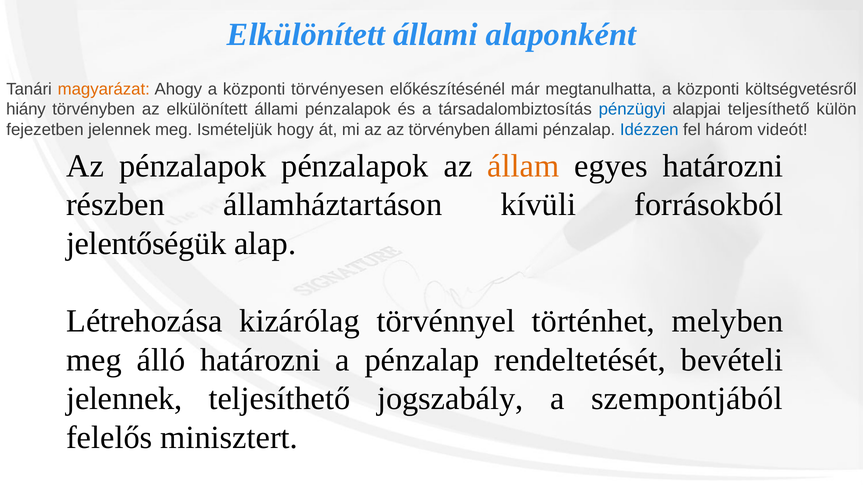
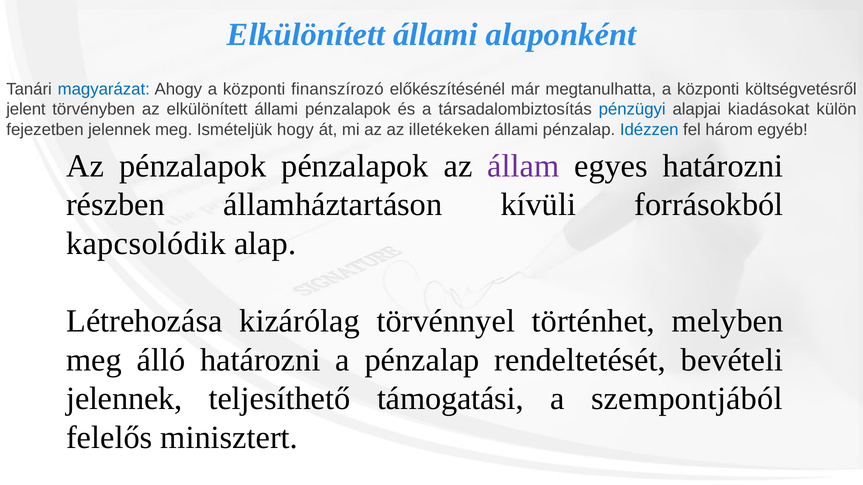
magyarázat colour: orange -> blue (104, 89)
törvényesen: törvényesen -> finanszírozó (337, 89)
hiány: hiány -> jelent (26, 110)
alapjai teljesíthető: teljesíthető -> kiadásokat (769, 110)
az törvényben: törvényben -> illetékeken (449, 130)
videót: videót -> egyéb (783, 130)
állam colour: orange -> purple (523, 166)
jelentőségük: jelentőségük -> kapcsolódik (146, 244)
jogszabály: jogszabály -> támogatási (450, 399)
